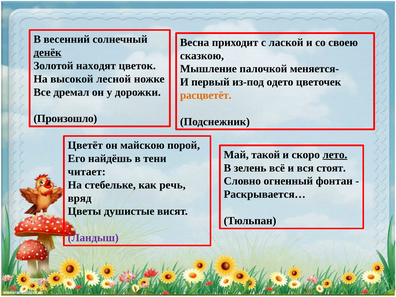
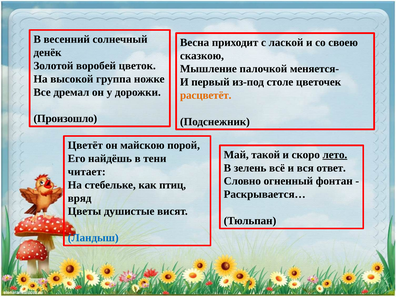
денёк underline: present -> none (47, 53)
находят: находят -> воробей (96, 66)
лесной: лесной -> группа (114, 79)
одето: одето -> столе (280, 82)
стоят: стоят -> ответ (331, 168)
речь: речь -> птиц (173, 185)
Ландыш colour: purple -> blue (93, 238)
